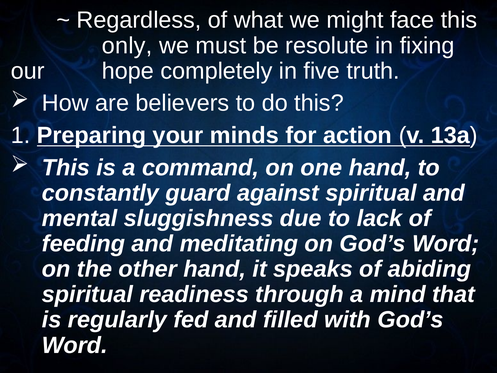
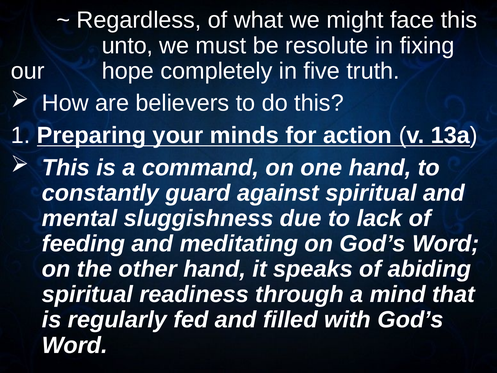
only: only -> unto (127, 46)
